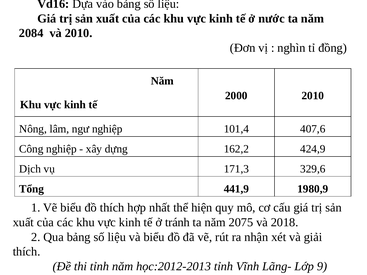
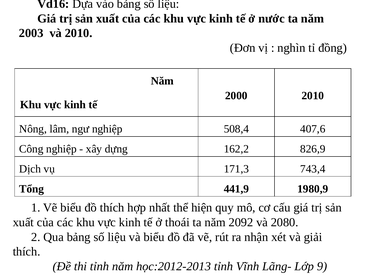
2084: 2084 -> 2003 (31, 33)
101,4: 101,4 -> 508,4 (236, 129)
424,9: 424,9 -> 826,9 (313, 149)
329,6: 329,6 -> 743,4 (313, 169)
tránh: tránh -> thoái (177, 223)
2075: 2075 -> 2092 (241, 223)
2018: 2018 -> 2080 (285, 223)
